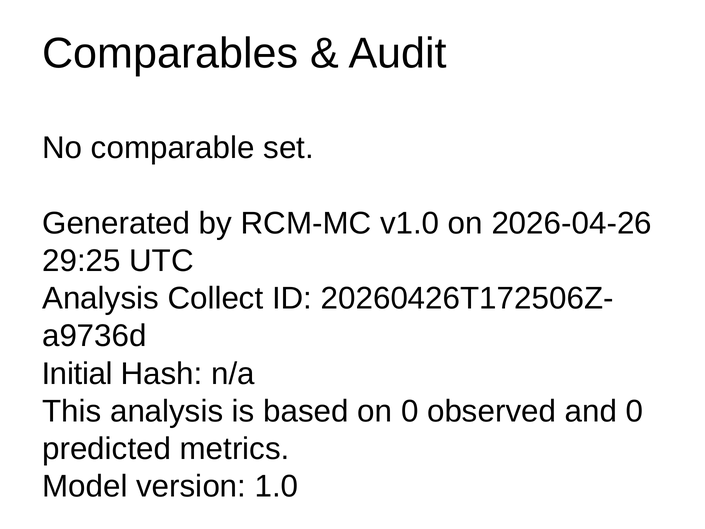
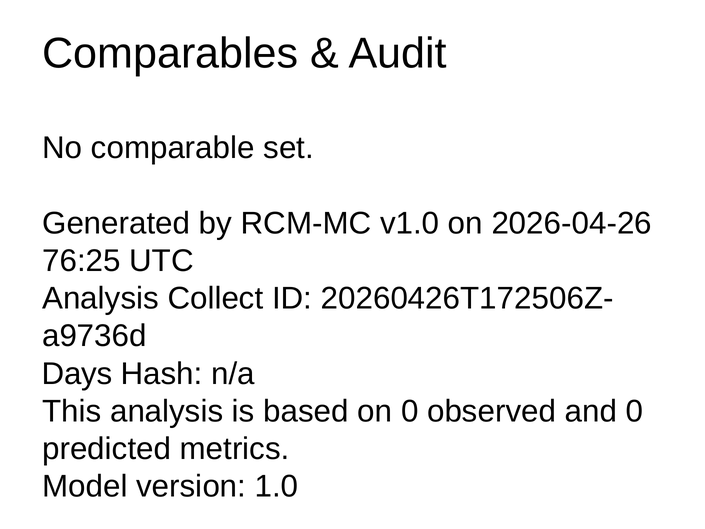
29:25: 29:25 -> 76:25 (81, 261)
Initial: Initial -> Days (77, 373)
